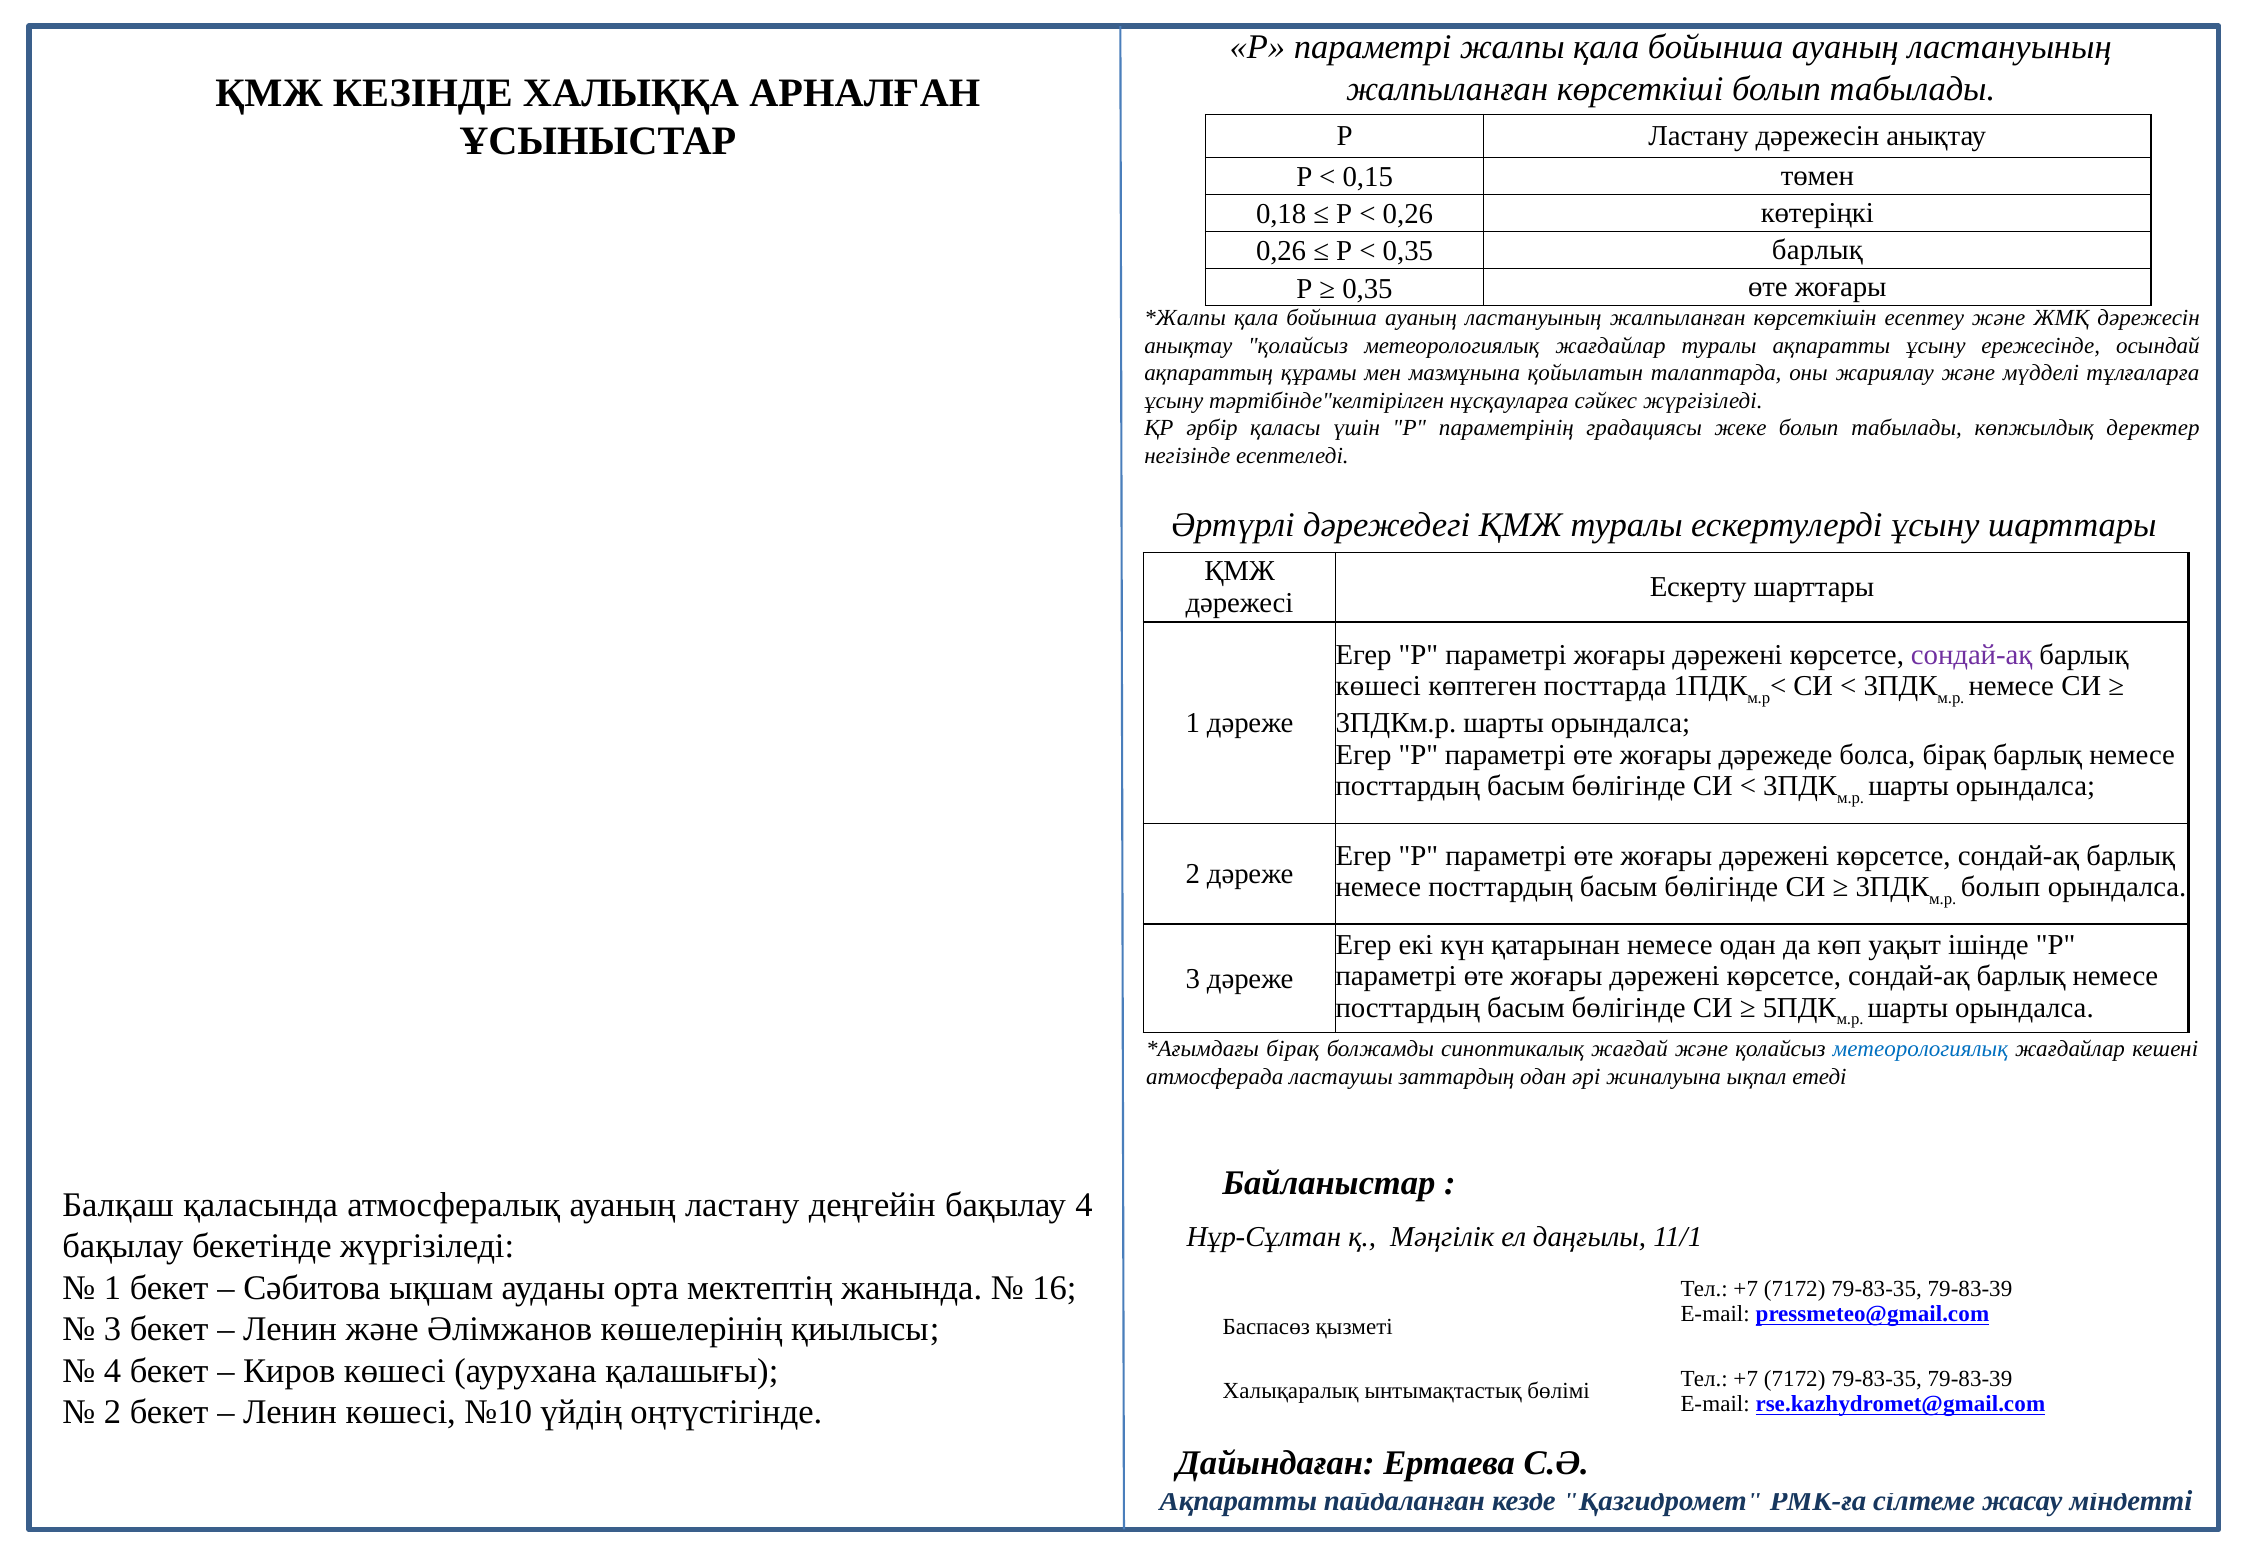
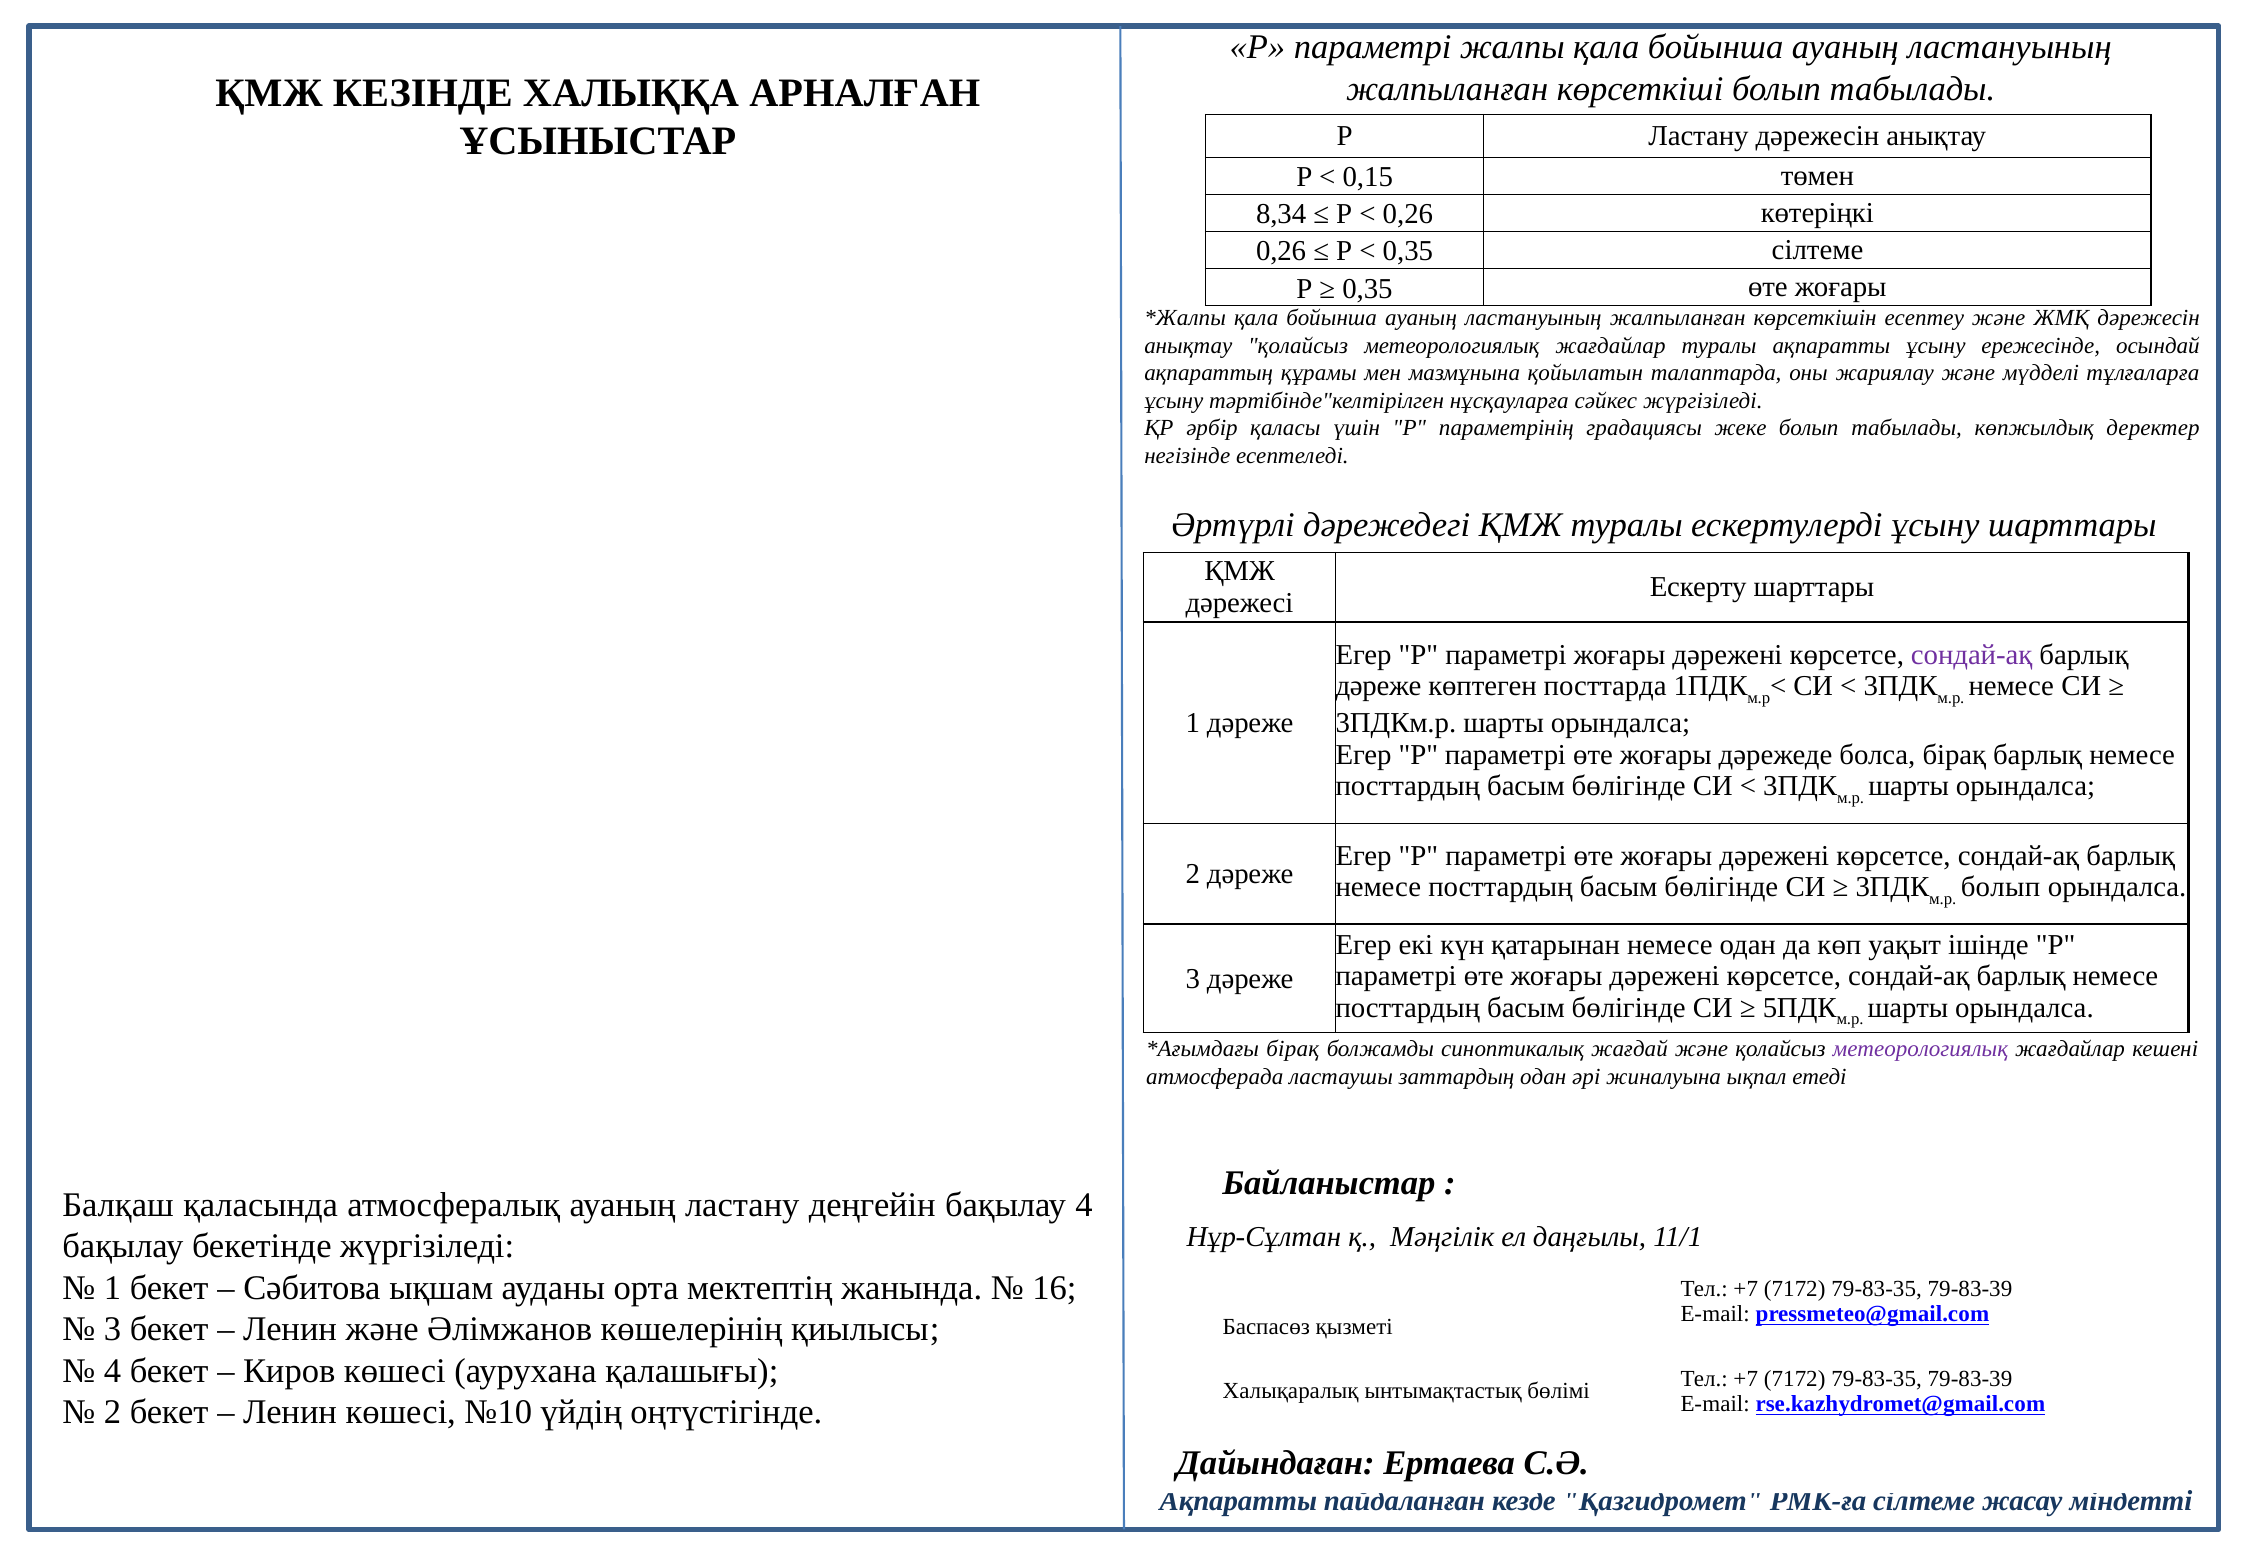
0,18: 0,18 -> 8,34 (1281, 214)
0,35 барлық: барлық -> сілтеме (1818, 250)
көшесі: көшесі -> дәреже (1379, 687)
метеорологиялық colour: blue -> purple (1920, 1049)
